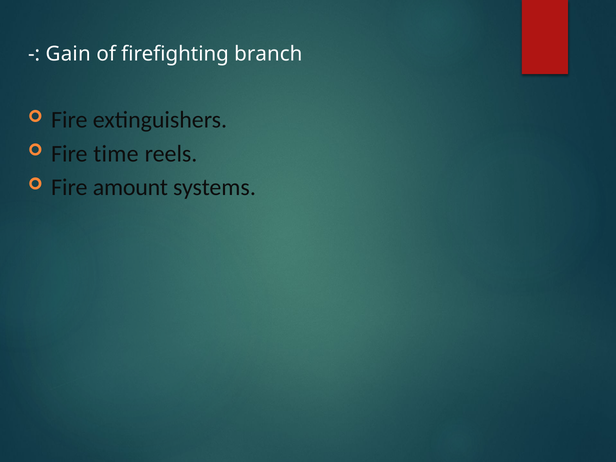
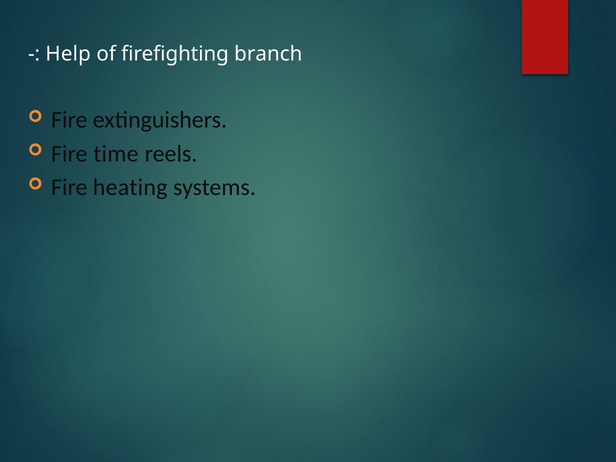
Gain: Gain -> Help (68, 54)
amount: amount -> heating (130, 188)
